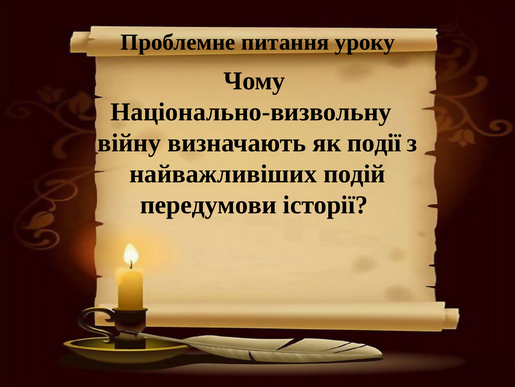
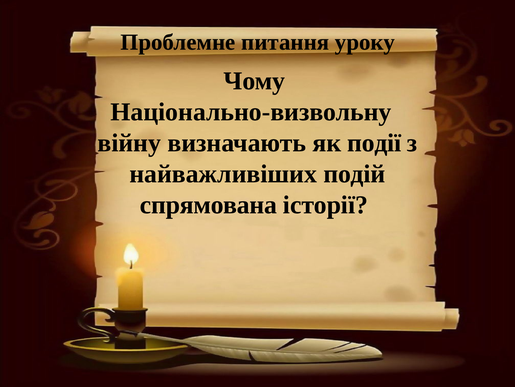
передумови: передумови -> спрямована (209, 205)
